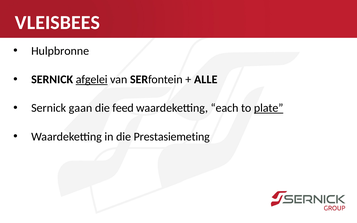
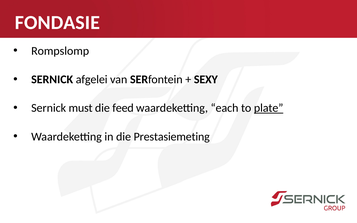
VLEISBEES: VLEISBEES -> FONDASIE (57, 23)
Hulpbronne: Hulpbronne -> Rompslomp (60, 51)
afgelei underline: present -> none (92, 80)
ALLE: ALLE -> SEXY (206, 80)
gaan: gaan -> must (81, 108)
